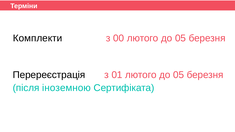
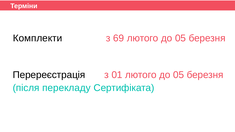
00: 00 -> 69 (119, 38)
іноземною: іноземною -> перекладу (66, 88)
